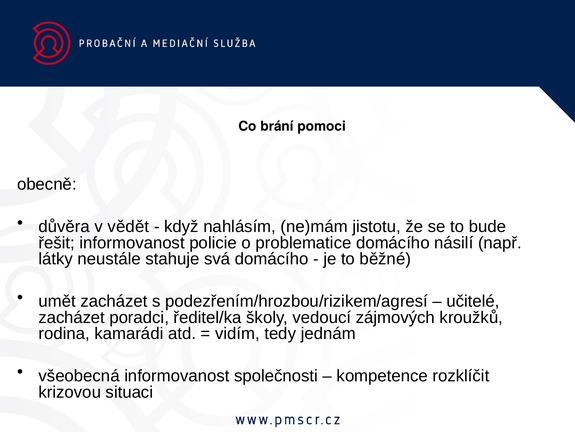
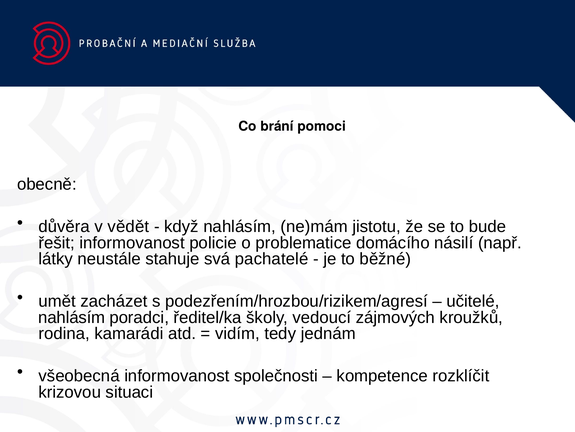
svá domácího: domácího -> pachatelé (272, 259)
zacházet: zacházet -> nahlásím (72, 317)
